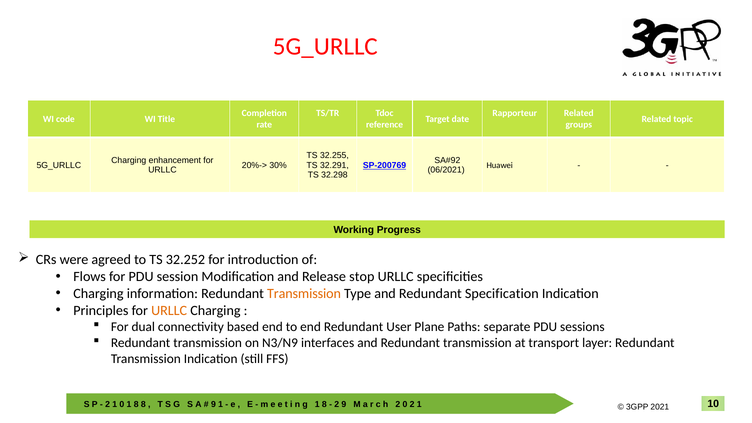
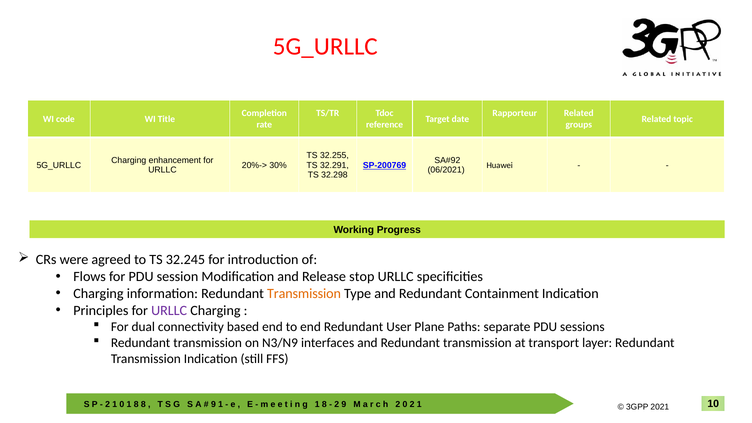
32.252: 32.252 -> 32.245 (185, 260)
Specification: Specification -> Containment (502, 294)
URLLC colour: orange -> purple (169, 311)
